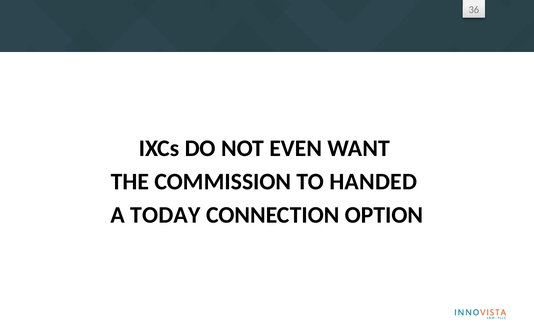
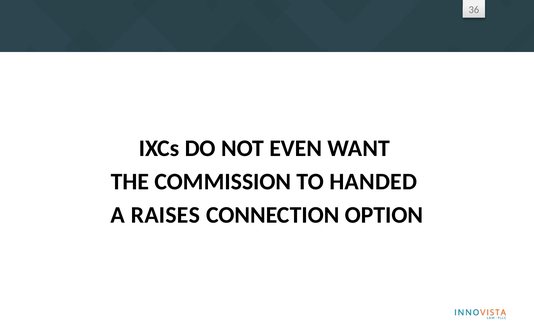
TODAY: TODAY -> RAISES (165, 215)
